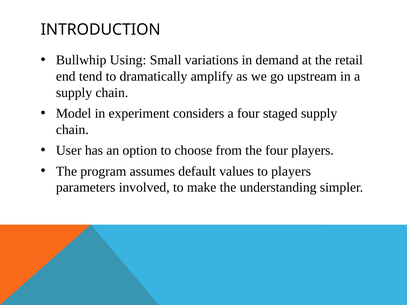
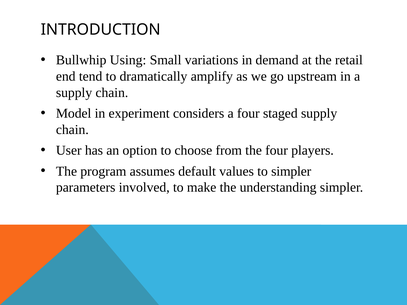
to players: players -> simpler (291, 171)
